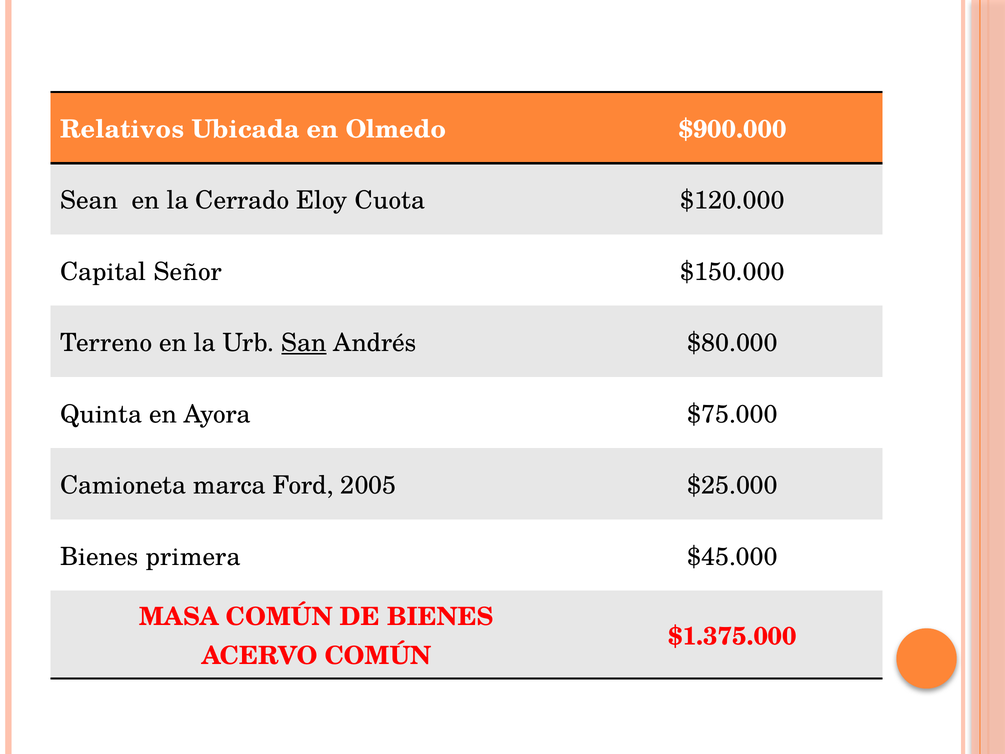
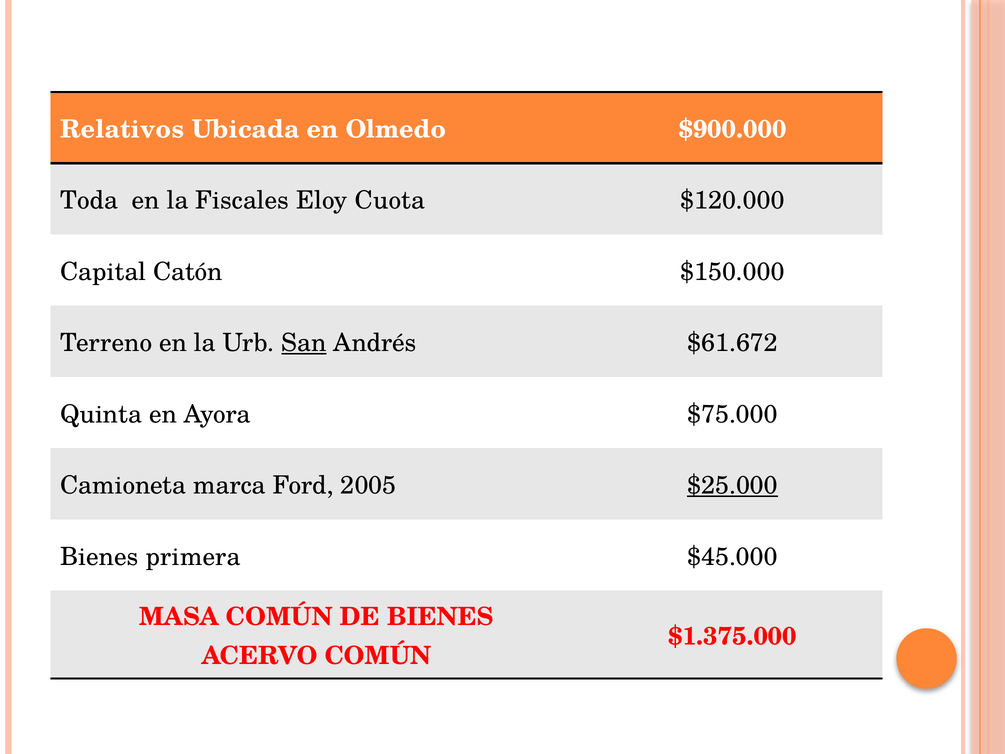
Sean: Sean -> Toda (89, 201)
Cerrado: Cerrado -> Fiscales (242, 201)
Señor: Señor -> Catón (188, 272)
$80.000: $80.000 -> $61.672 (733, 343)
$25.000 underline: none -> present (733, 485)
